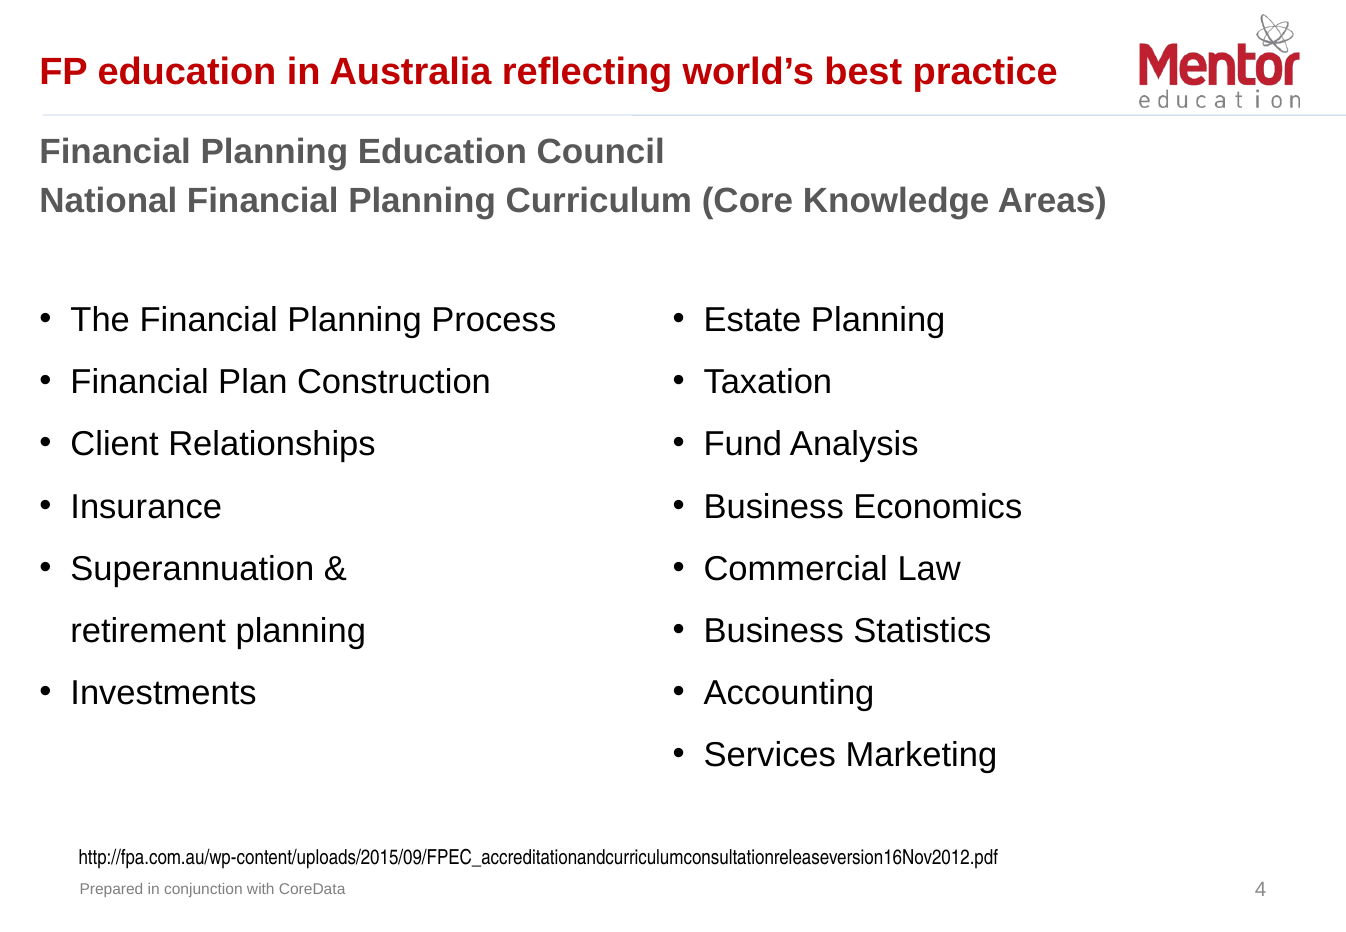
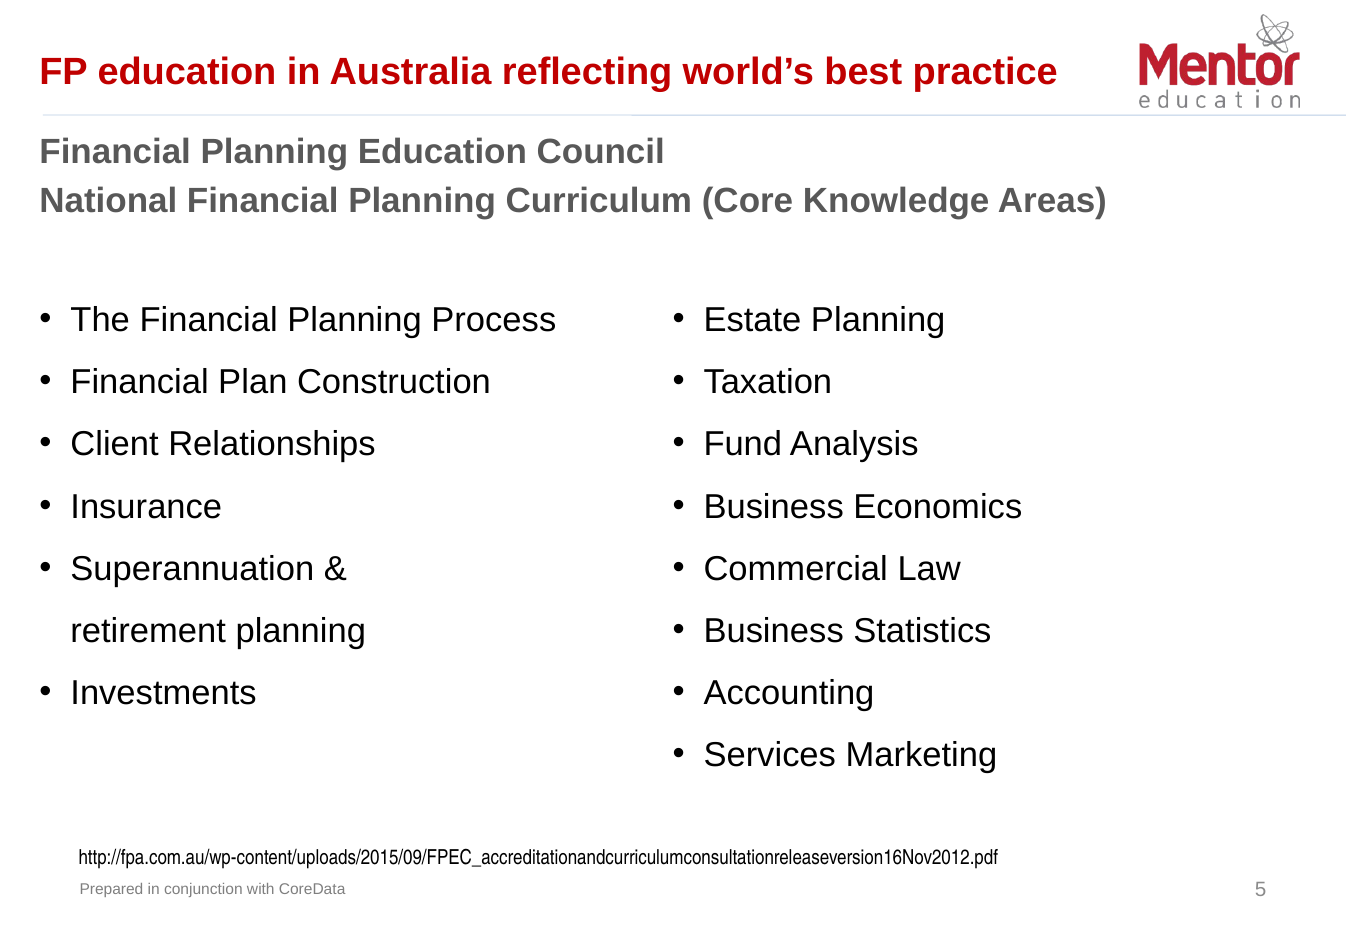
4: 4 -> 5 (1261, 890)
